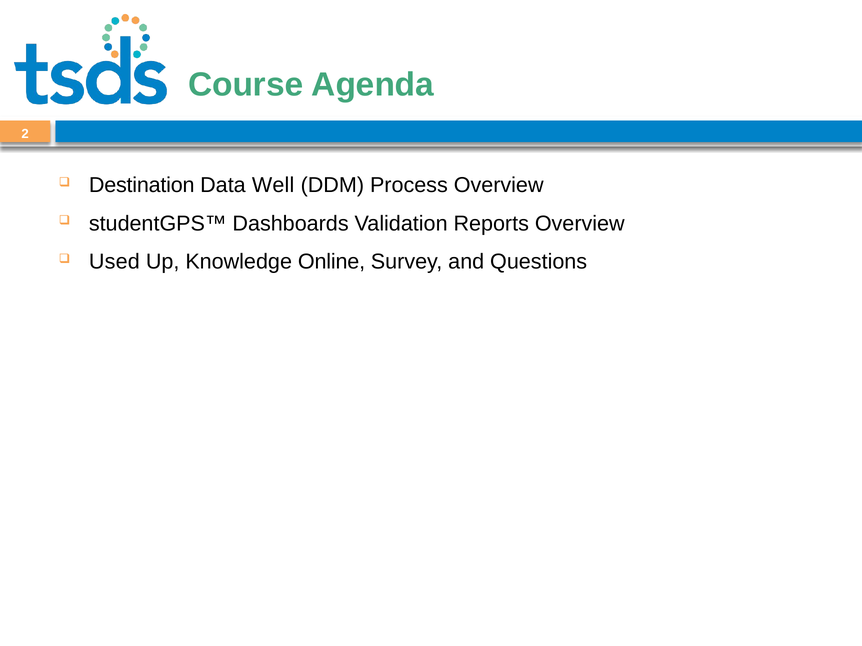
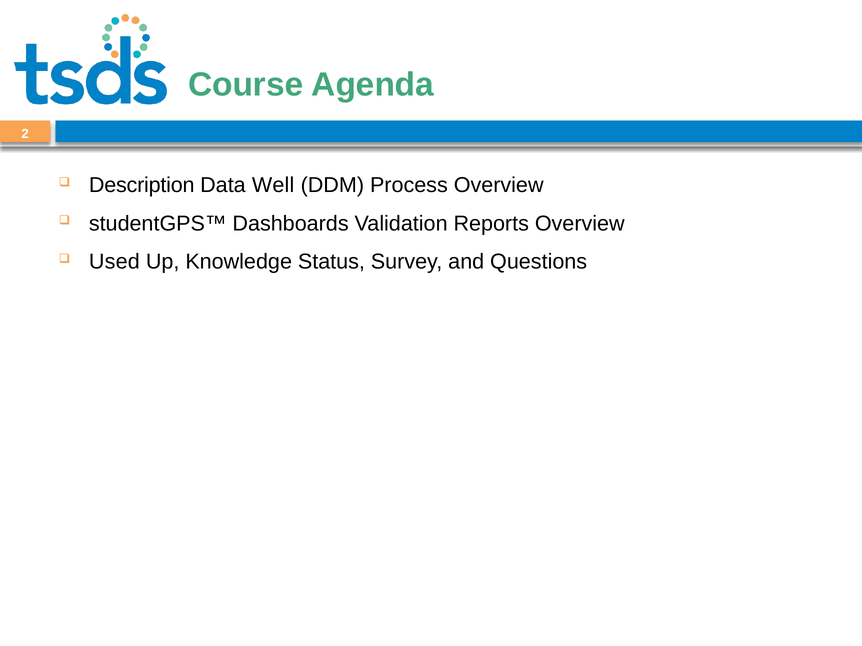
Destination: Destination -> Description (142, 185)
Online: Online -> Status (331, 262)
